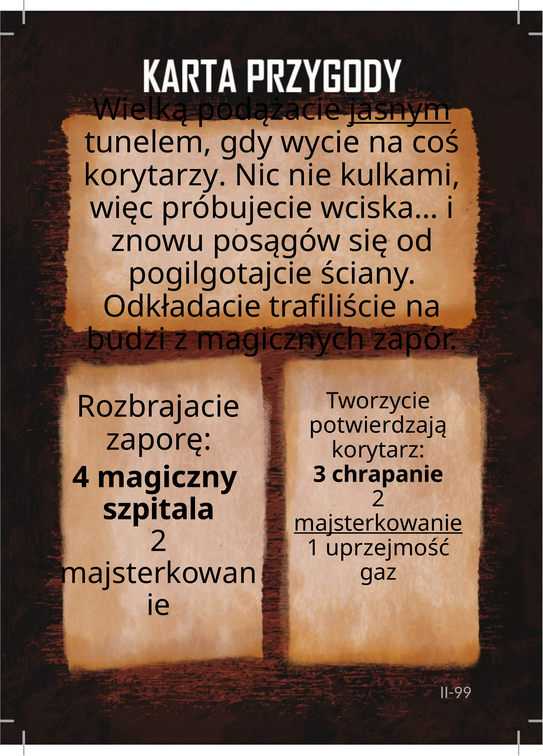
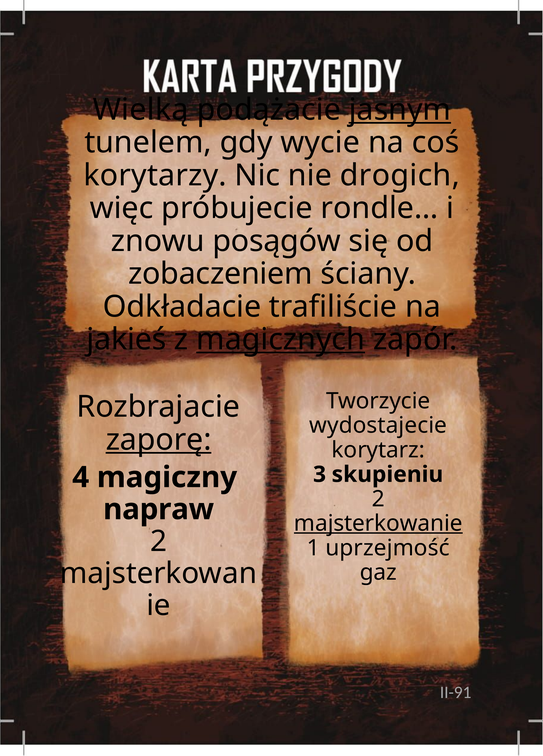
kulkami: kulkami -> drogich (400, 175)
wciska…: wciska… -> rondle… (379, 208)
pogilgotajcie: pogilgotajcie -> zobaczeniem (220, 274)
budzi: budzi -> jakieś (127, 339)
magicznych underline: none -> present (281, 339)
potwierdzają: potwierdzają -> wydostajecie (378, 425)
zaporę underline: none -> present (159, 440)
chrapanie: chrapanie -> skupieniu (387, 474)
szpitala: szpitala -> napraw (159, 509)
II-99: II-99 -> II-91 (456, 692)
